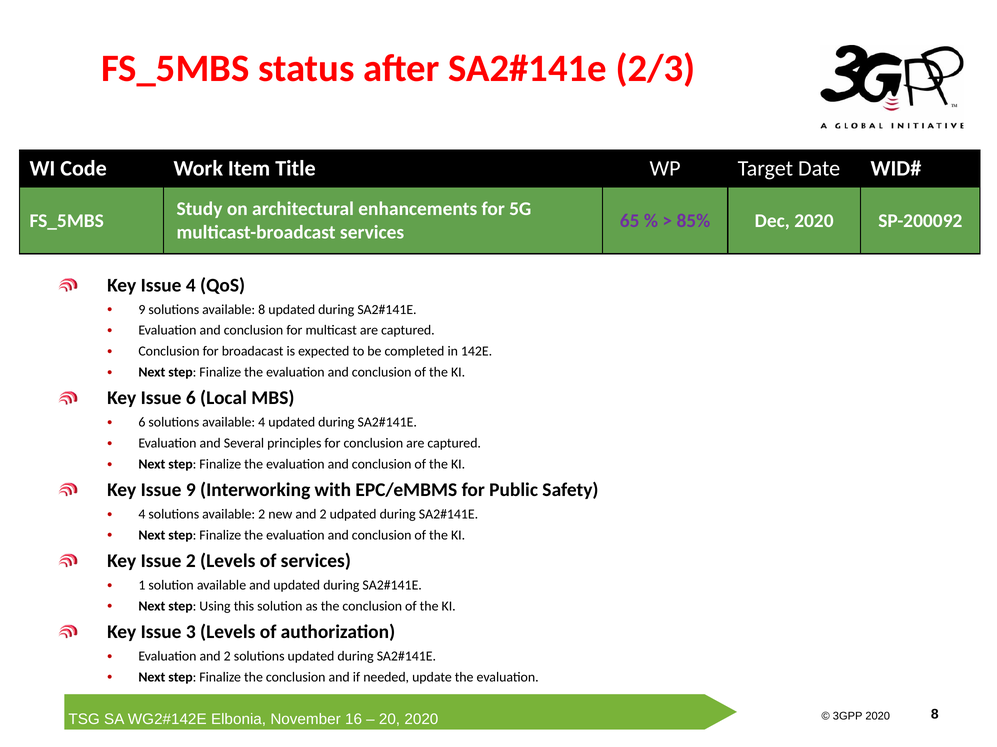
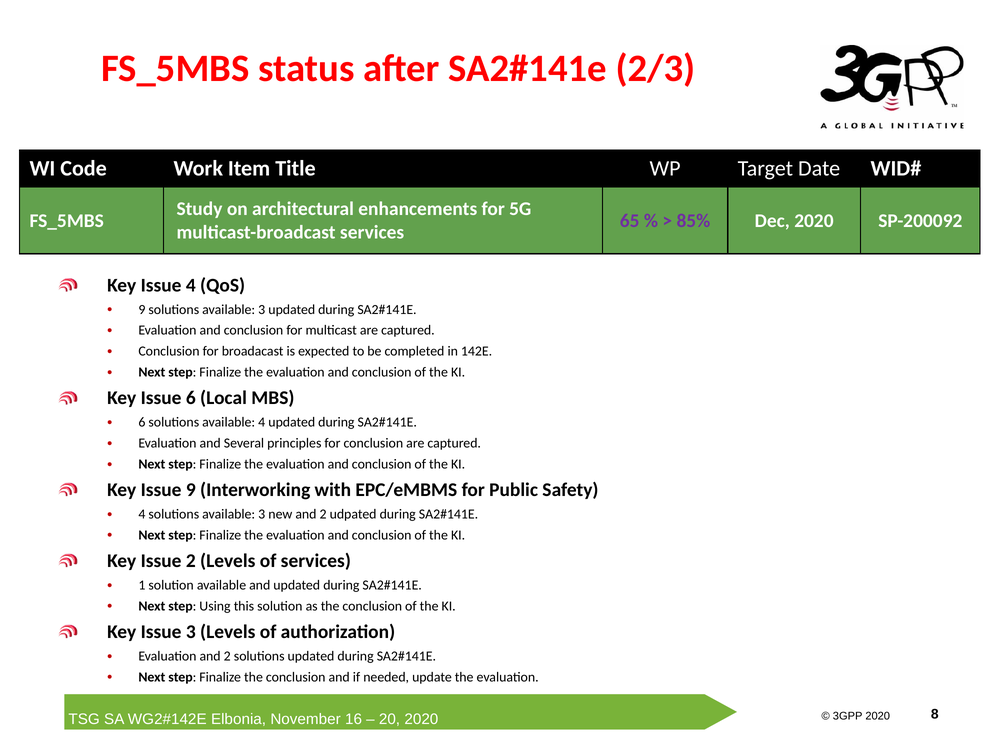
9 solutions available 8: 8 -> 3 (262, 310)
4 solutions available 2: 2 -> 3 (262, 515)
